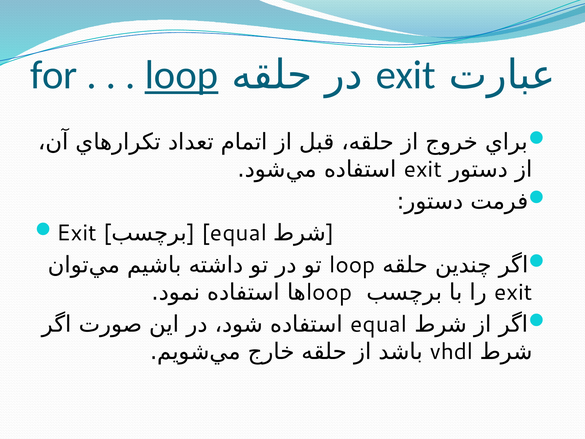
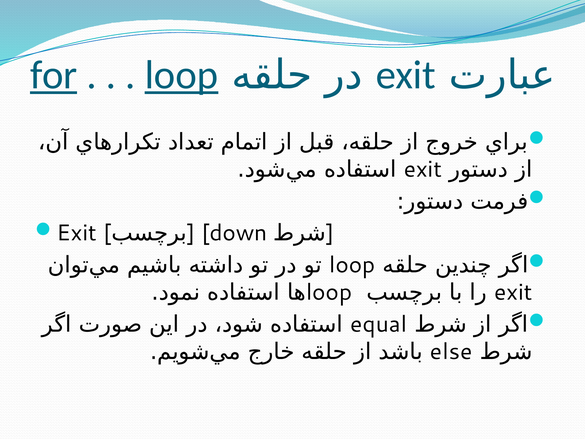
for underline: none -> present (54, 75)
equal: equal -> down (234, 233)
vhdl: vhdl -> else (451, 351)
